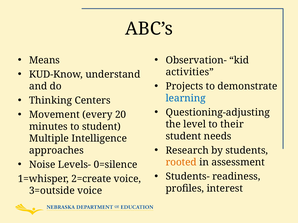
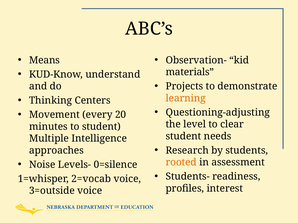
activities: activities -> materials (190, 72)
learning colour: blue -> orange (186, 98)
their: their -> clear (232, 125)
2=create: 2=create -> 2=vocab (91, 179)
